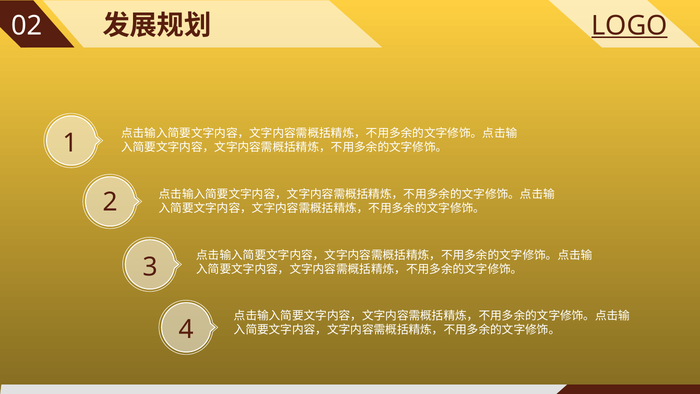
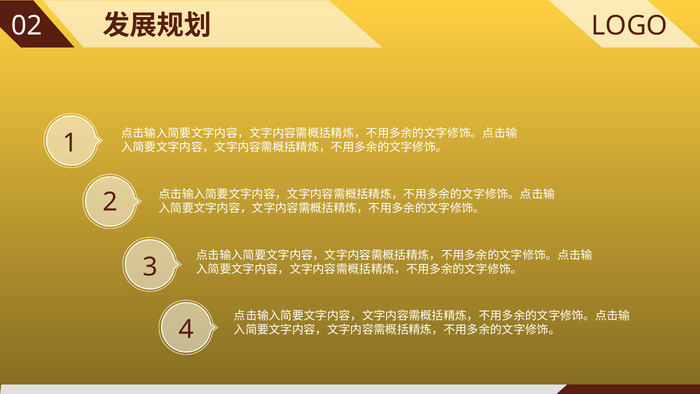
LOGO underline: present -> none (629, 26)
